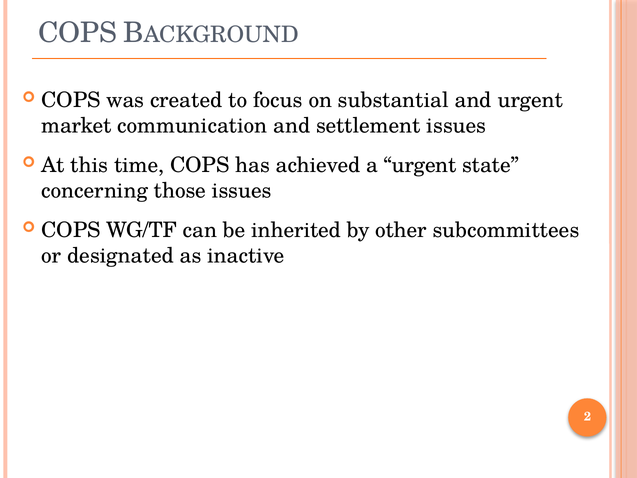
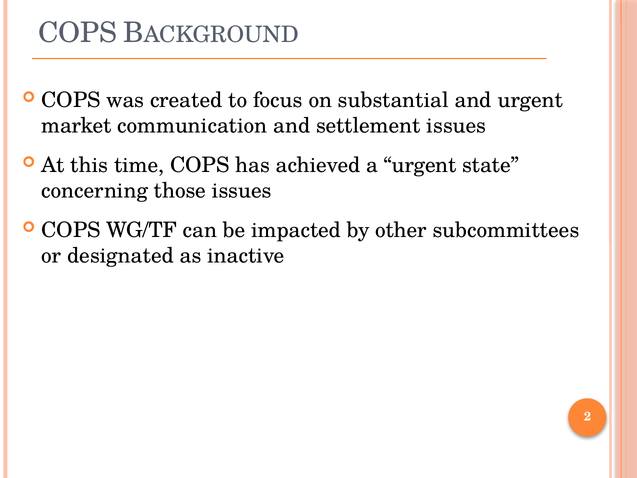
inherited: inherited -> impacted (296, 230)
